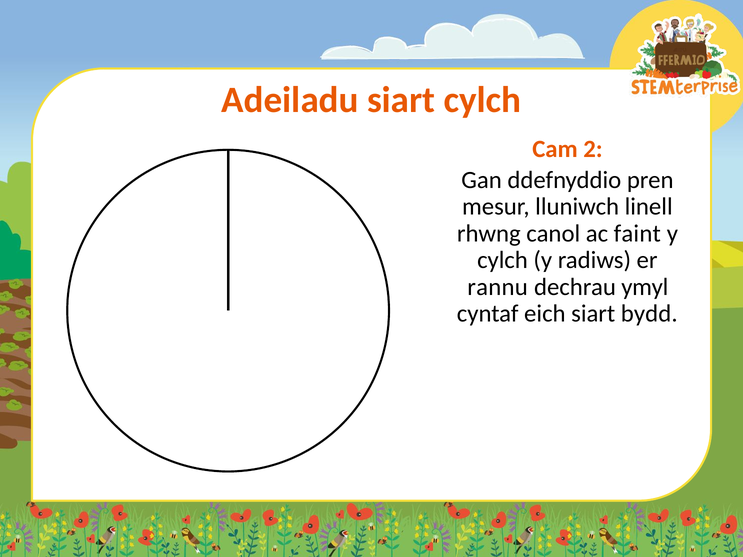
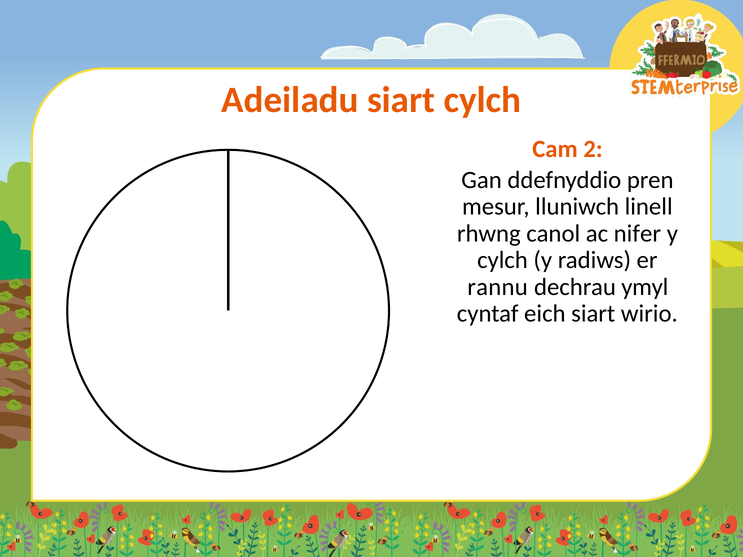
faint: faint -> nifer (637, 234)
bydd: bydd -> wirio (649, 314)
